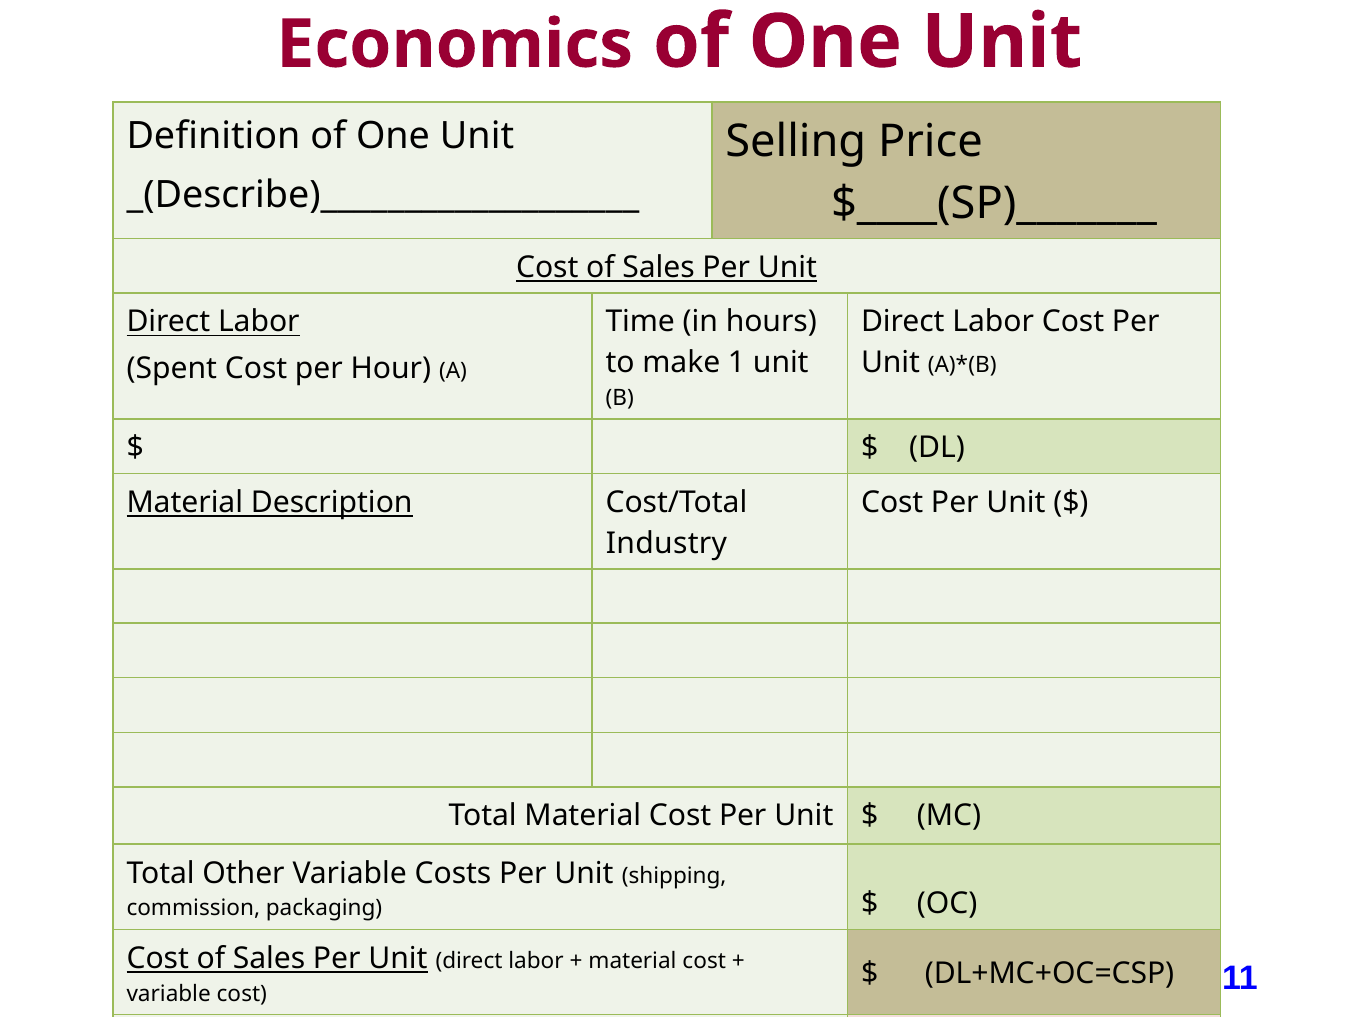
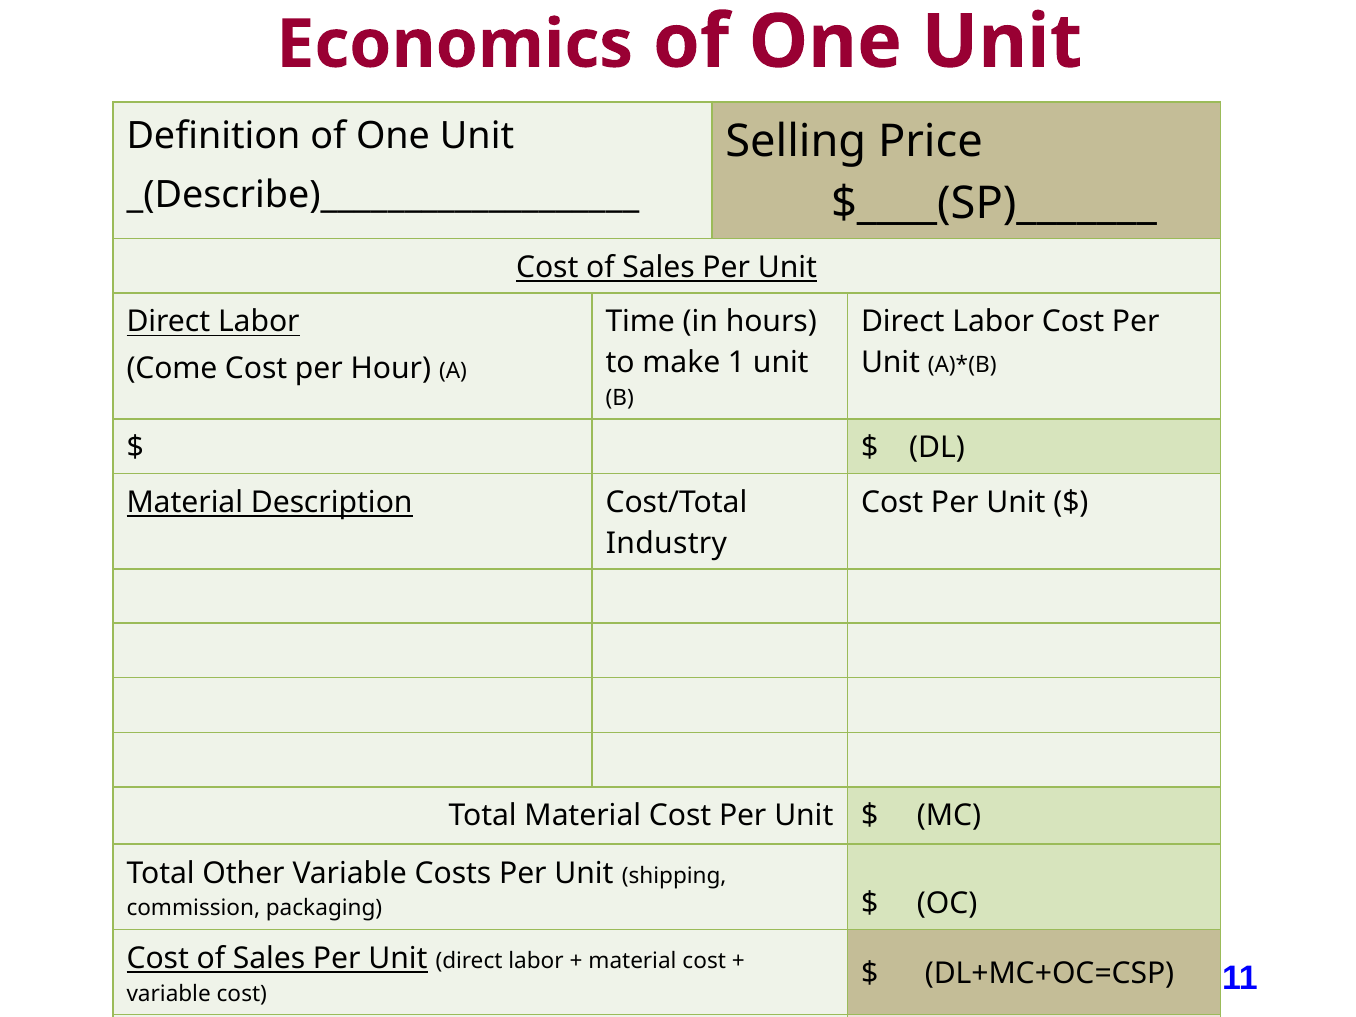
Spent: Spent -> Come (172, 369)
